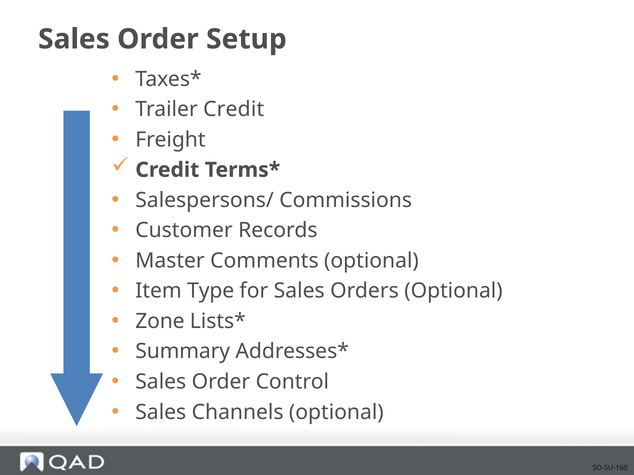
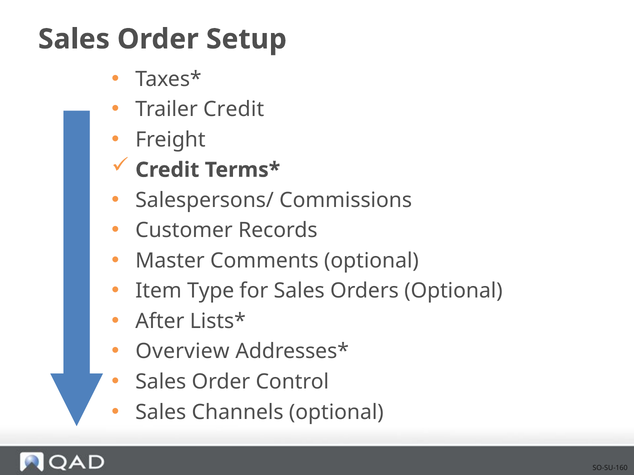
Zone: Zone -> After (160, 322)
Summary: Summary -> Overview (183, 352)
